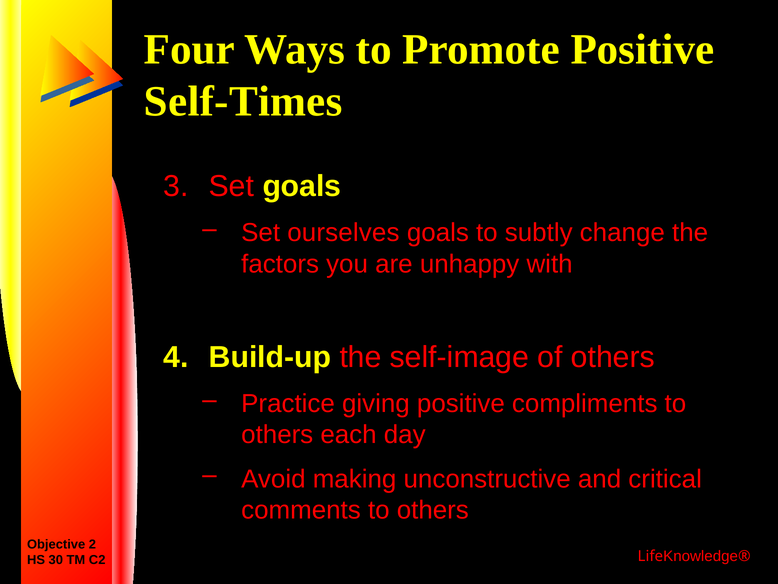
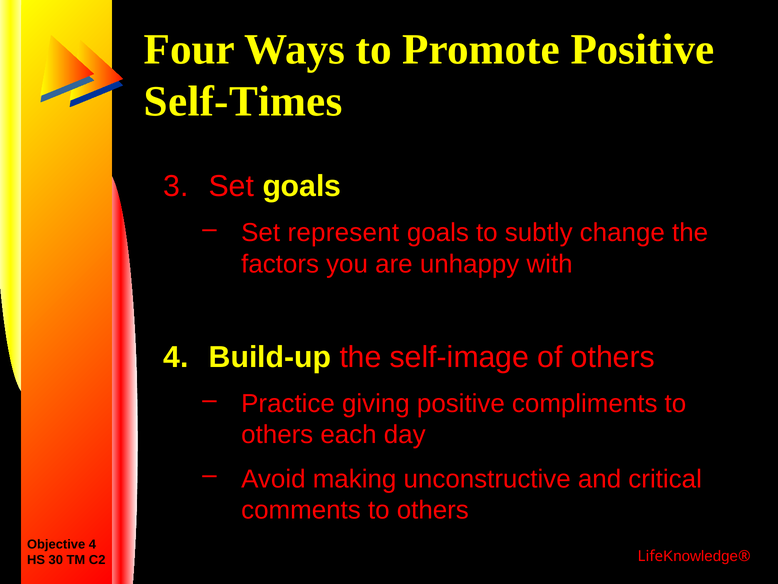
ourselves: ourselves -> represent (343, 233)
Objective 2: 2 -> 4 (92, 544)
